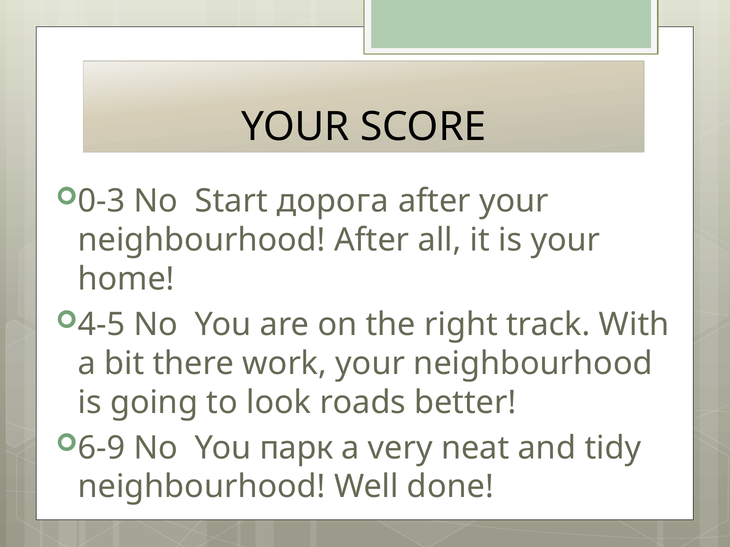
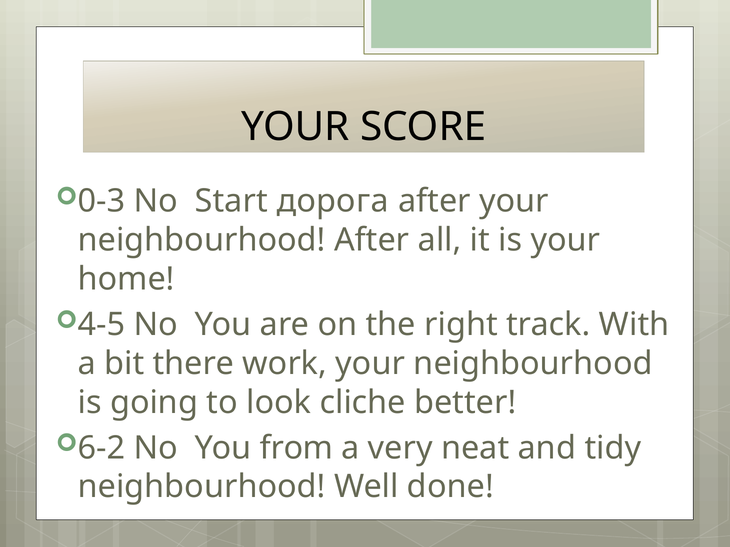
roads: roads -> cliche (363, 403)
6-9: 6-9 -> 6-2 (102, 448)
парк: парк -> from (296, 448)
